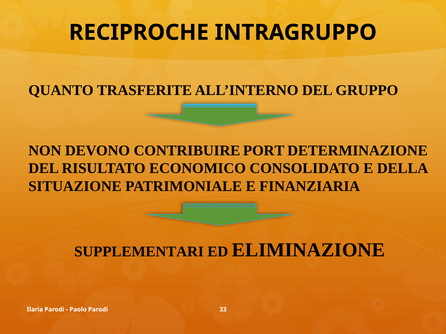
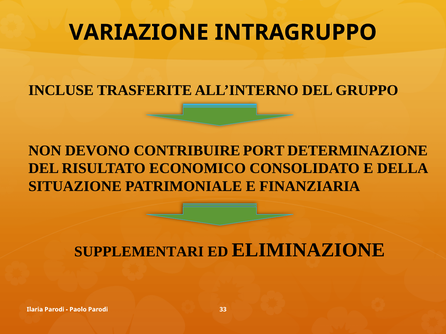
RECIPROCHE: RECIPROCHE -> VARIAZIONE (139, 32)
QUANTO: QUANTO -> INCLUSE (61, 90)
